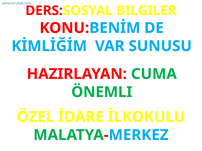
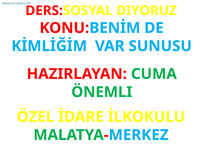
BILGILER: BILGILER -> DIYORUZ (146, 11)
